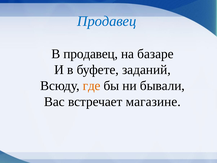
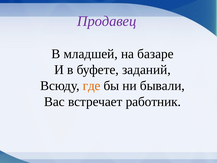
Продавец colour: blue -> purple (107, 21)
В продавец: продавец -> младшей (91, 54)
магазине: магазине -> работник (153, 101)
